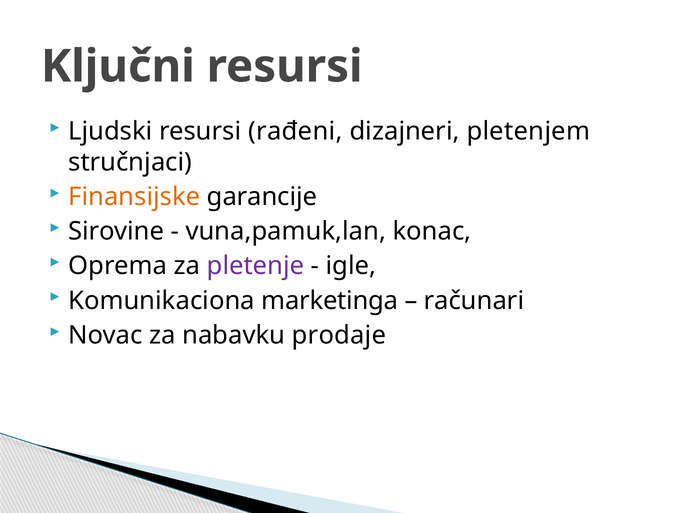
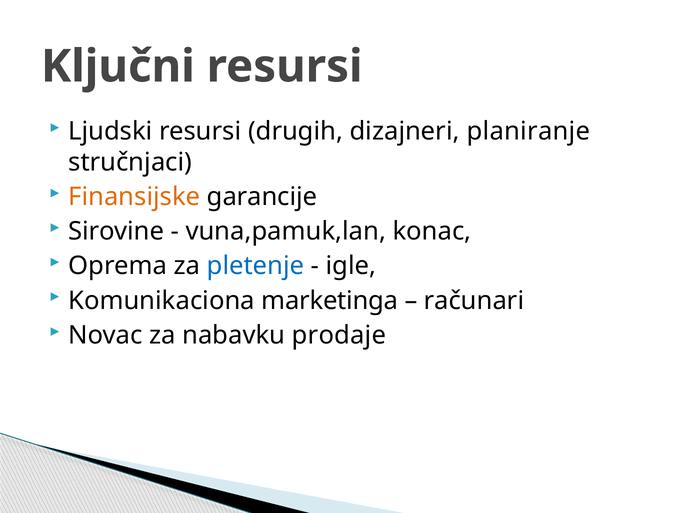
rađeni: rađeni -> drugih (296, 131)
pletenjem: pletenjem -> planiranje (528, 131)
pletenje colour: purple -> blue (256, 266)
